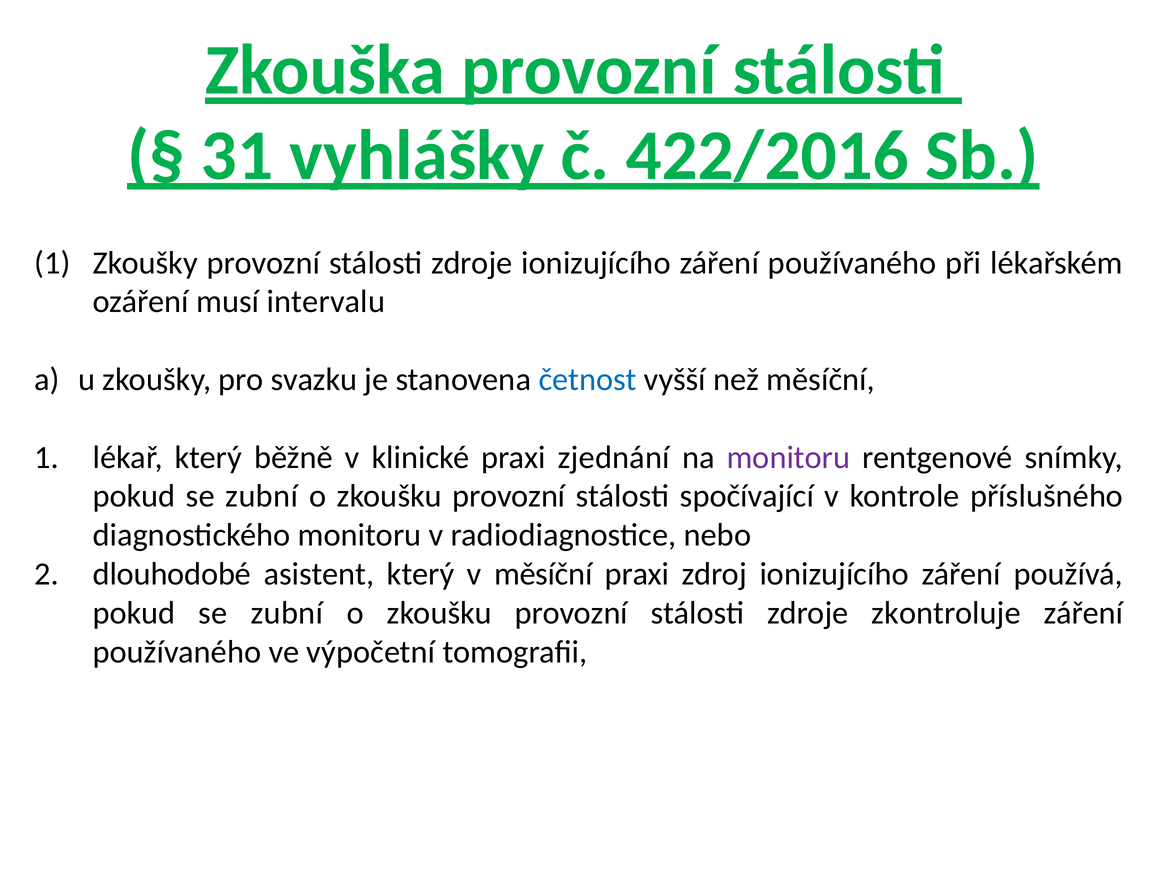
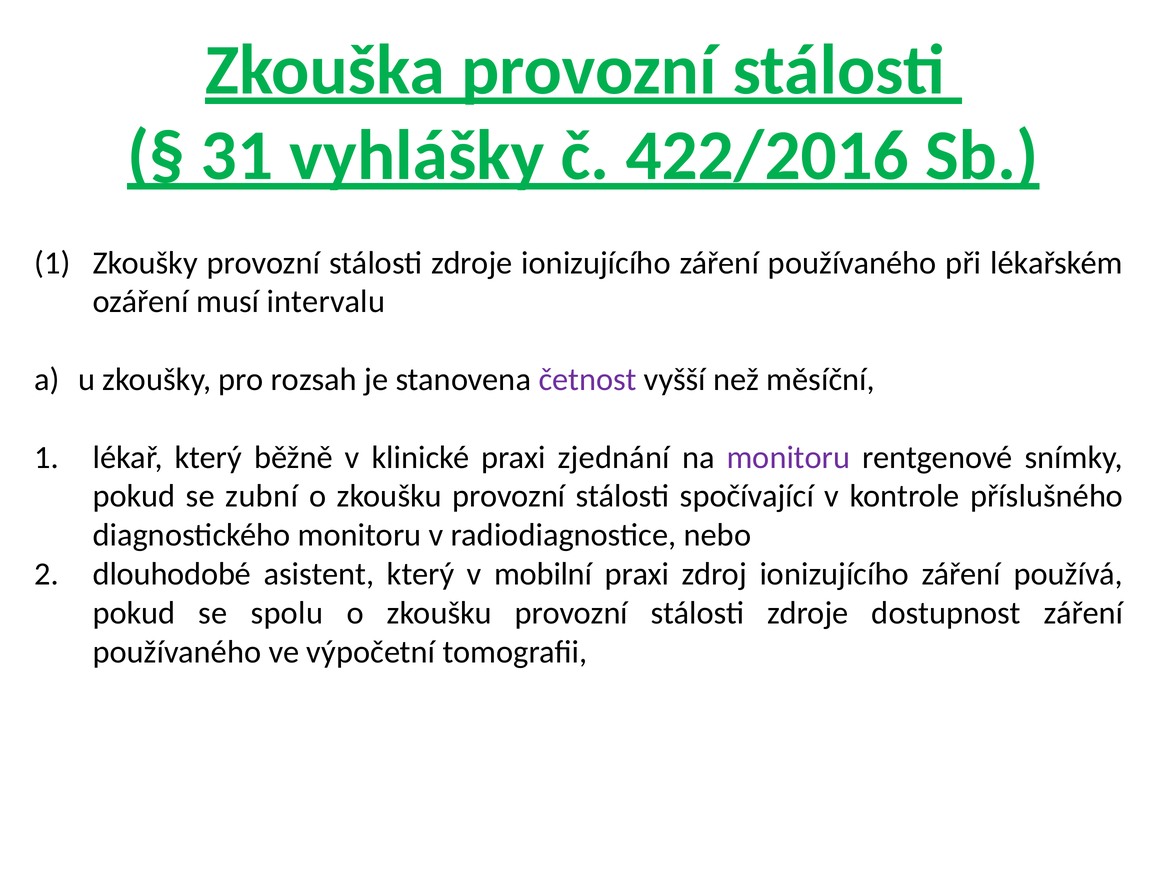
svazku: svazku -> rozsah (314, 380)
četnost colour: blue -> purple (588, 380)
v měsíční: měsíční -> mobilní (543, 574)
zubní: zubní -> spolu (287, 613)
zkontroluje: zkontroluje -> dostupnost (946, 613)
